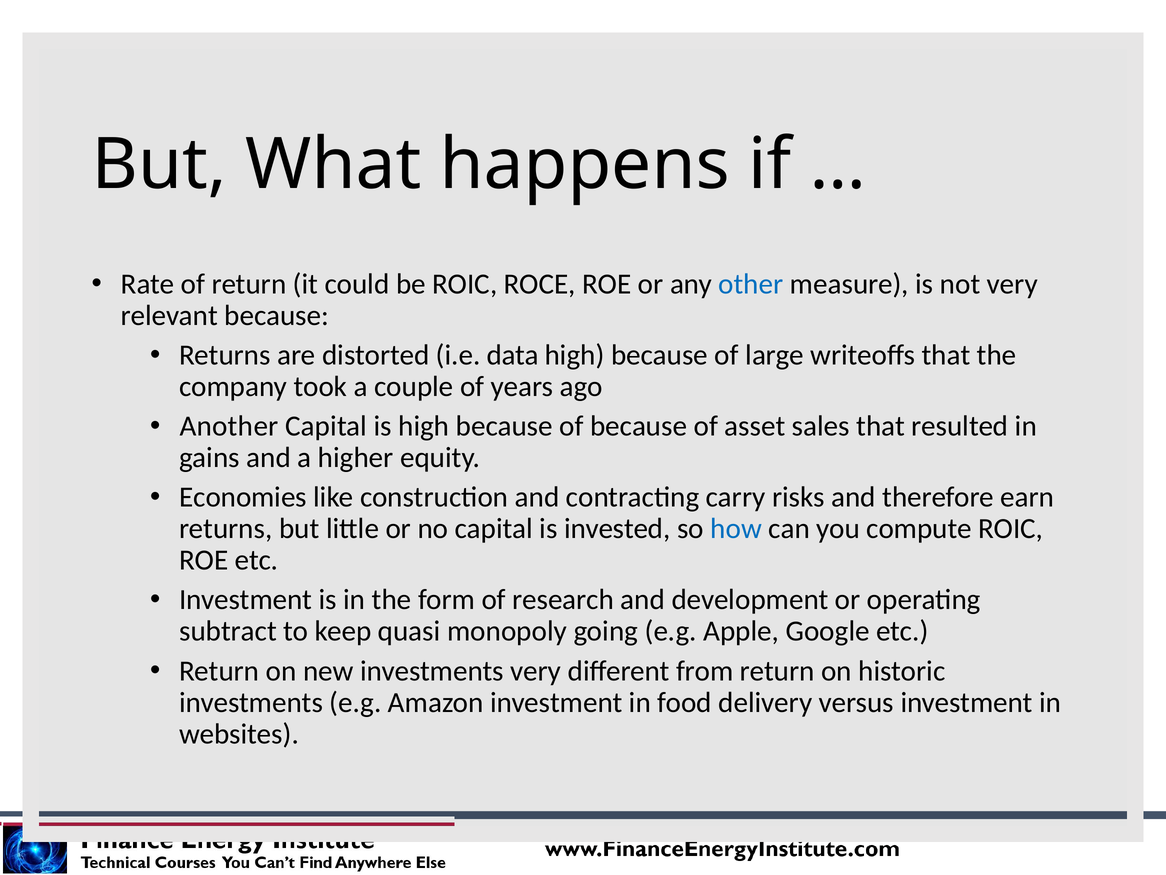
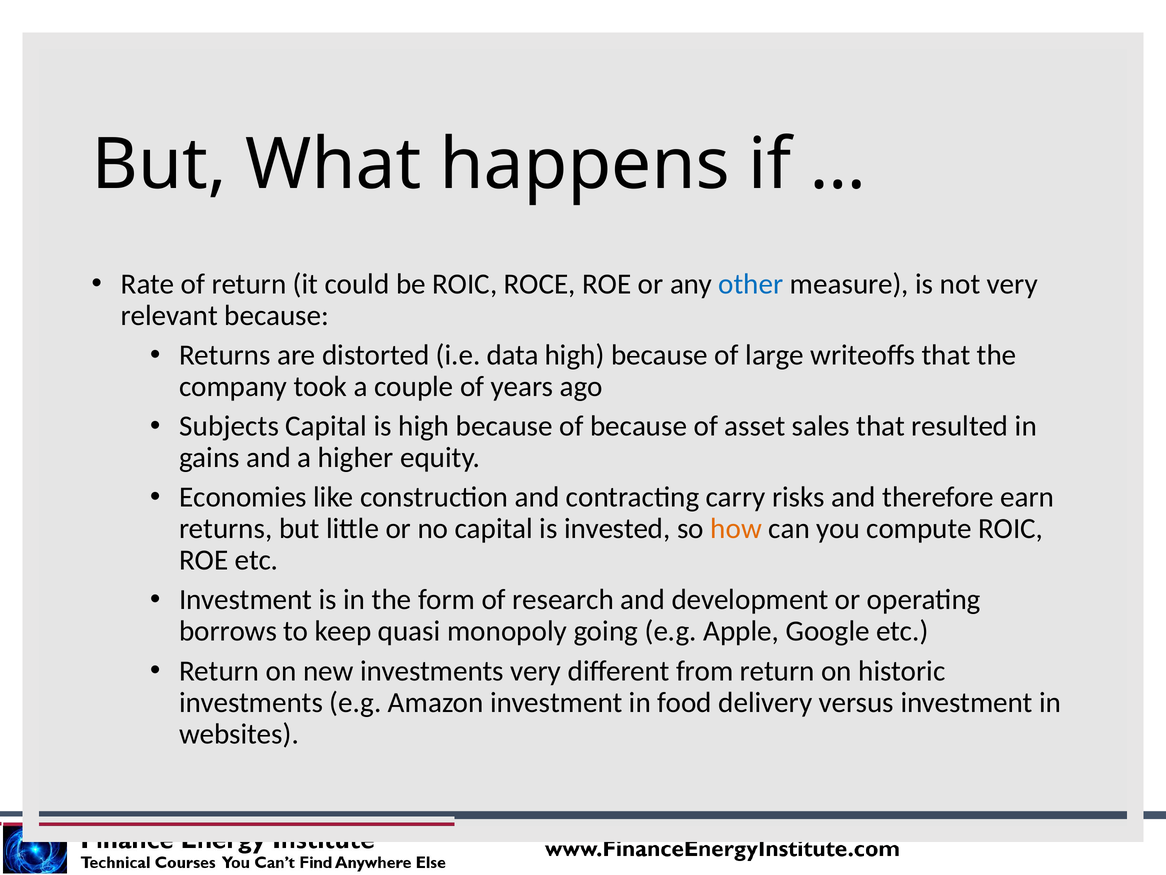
Another: Another -> Subjects (229, 426)
how colour: blue -> orange (736, 528)
subtract: subtract -> borrows (228, 631)
